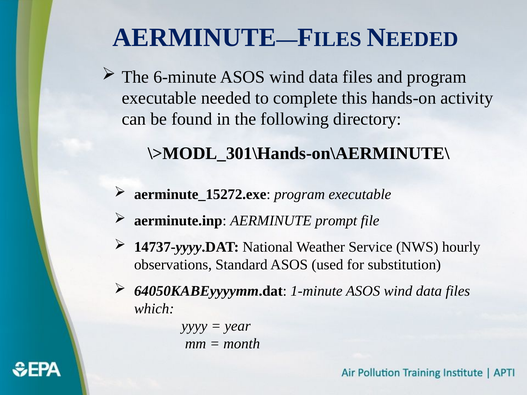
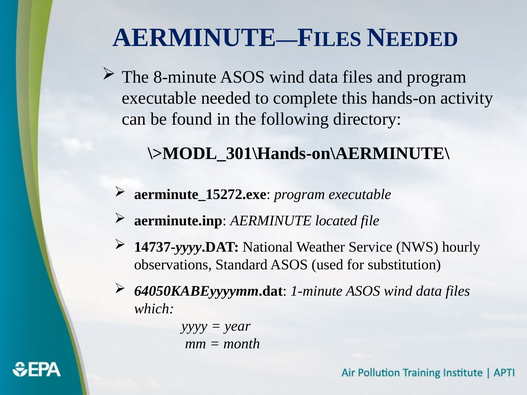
6-minute: 6-minute -> 8-minute (185, 77)
prompt: prompt -> located (336, 221)
